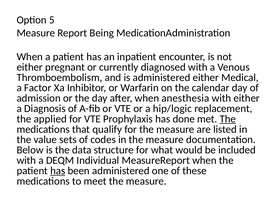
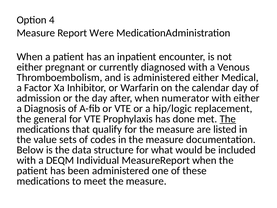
5: 5 -> 4 (52, 20)
Being: Being -> Were (102, 33)
anesthesia: anesthesia -> numerator (185, 98)
applied: applied -> general (50, 119)
has underline: present -> none (58, 170)
